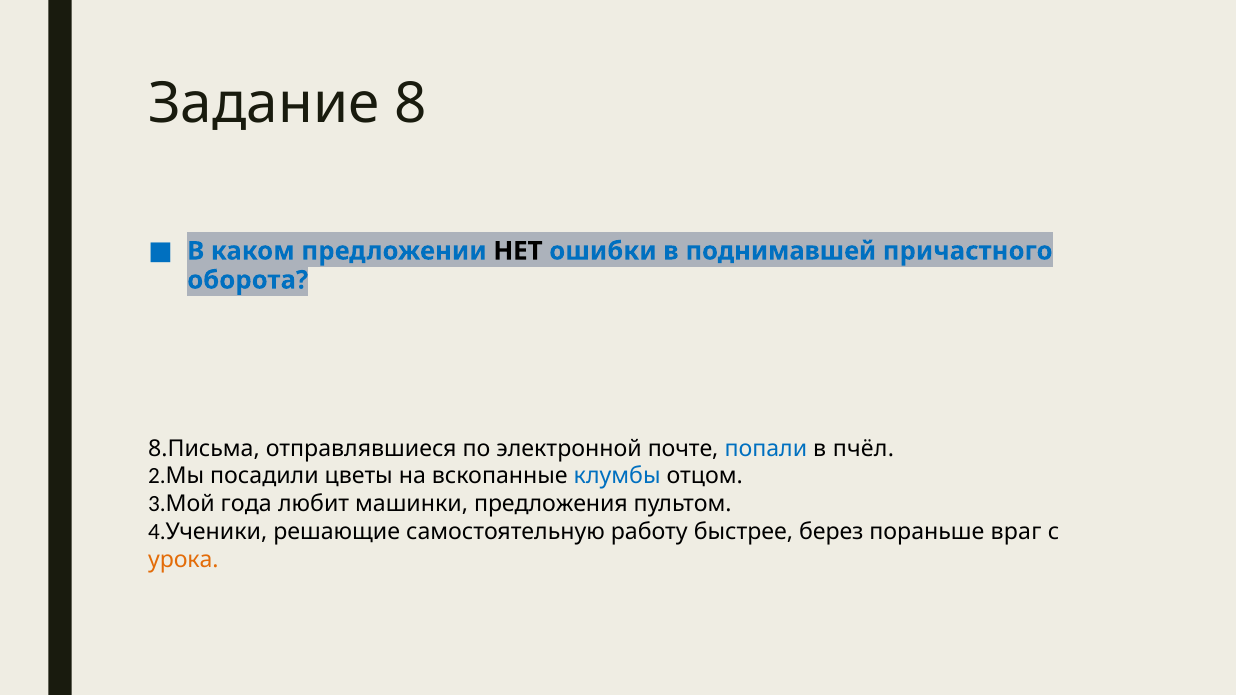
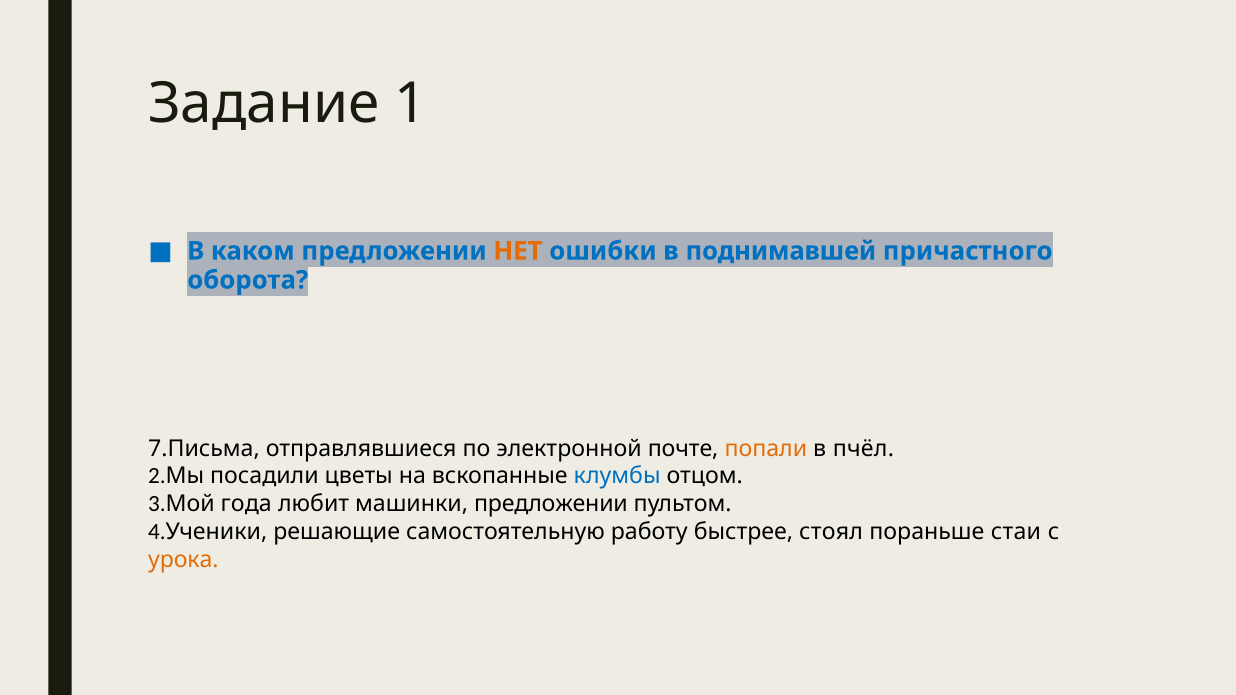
8: 8 -> 1 (410, 104)
НЕТ colour: black -> orange (518, 251)
8.Письма: 8.Письма -> 7.Письма (204, 449)
попали colour: blue -> orange (766, 449)
машинки предложения: предложения -> предложении (551, 504)
берез: берез -> стоял (831, 532)
враг: враг -> стаи (1016, 532)
